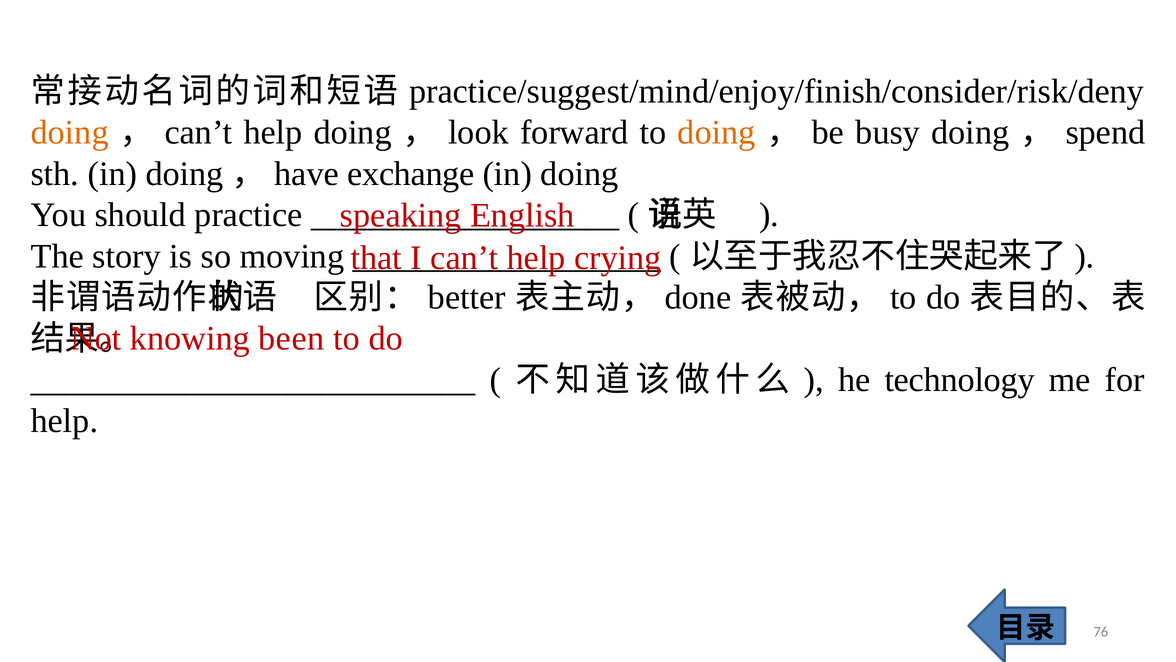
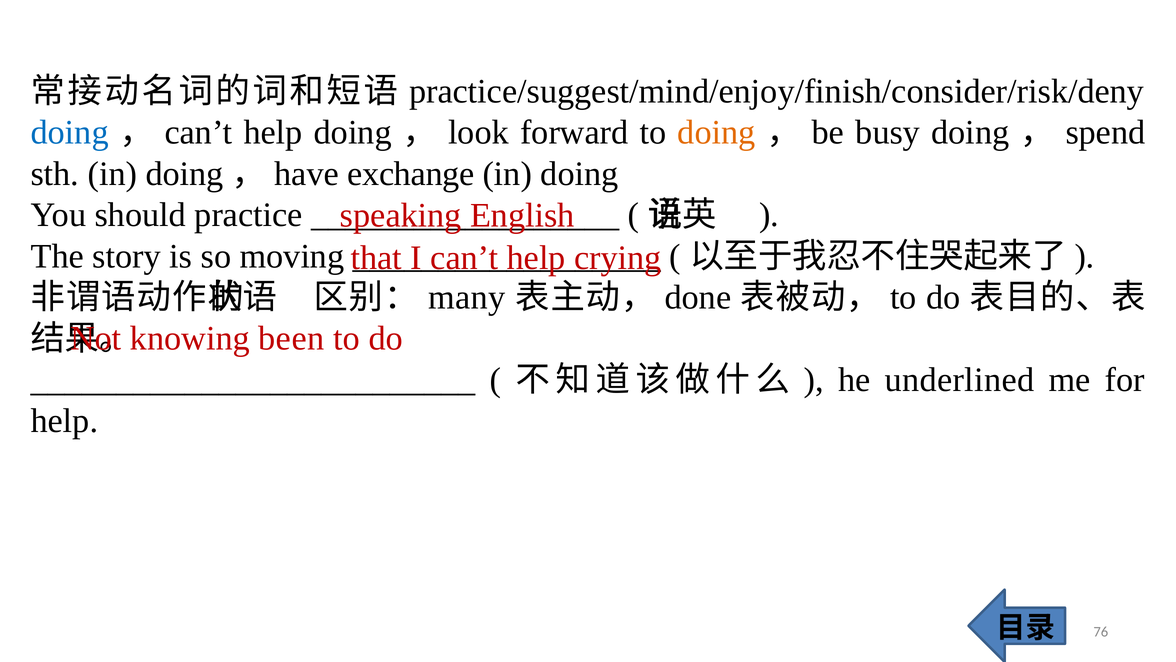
doing colour: orange -> blue (70, 133)
better: better -> many (467, 297)
technology: technology -> underlined (959, 380)
